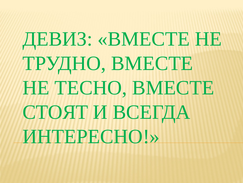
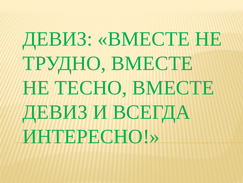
СТОЯТ: СТОЯТ -> ДЕВИЗ (55, 112)
